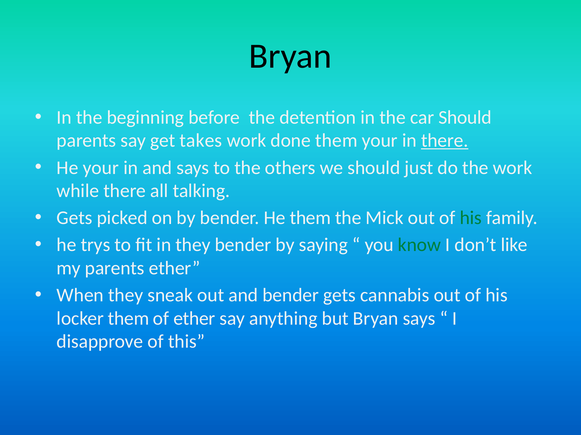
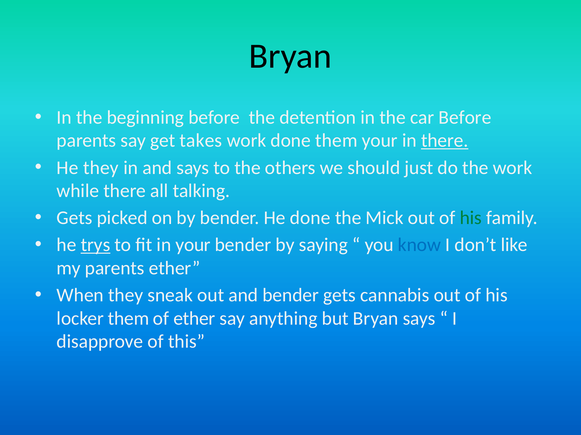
car Should: Should -> Before (465, 118)
He your: your -> they (101, 168)
He them: them -> done (310, 218)
trys underline: none -> present (96, 245)
in they: they -> your (193, 245)
know colour: green -> blue (419, 245)
